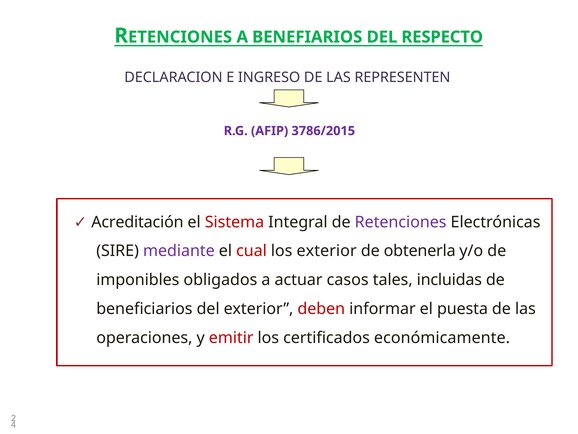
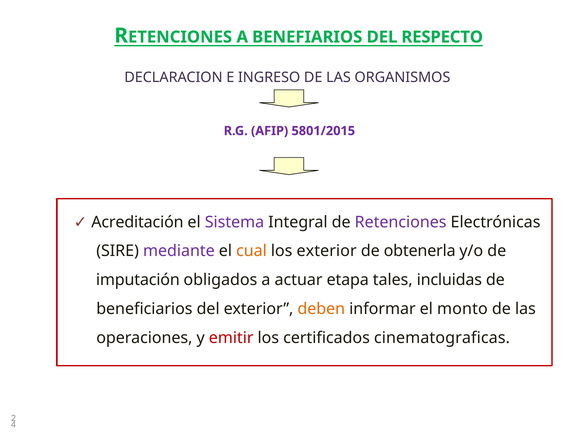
REPRESENTEN: REPRESENTEN -> ORGANISMOS (402, 77)
3786/2015: 3786/2015 -> 5801/2015 (323, 131)
Sistema colour: red -> purple (234, 222)
cual colour: red -> orange (251, 251)
imponibles: imponibles -> imputación (138, 280)
casos: casos -> etapa (348, 280)
deben colour: red -> orange (321, 309)
puesta: puesta -> monto (462, 309)
económicamente: económicamente -> cinematograficas (442, 337)
